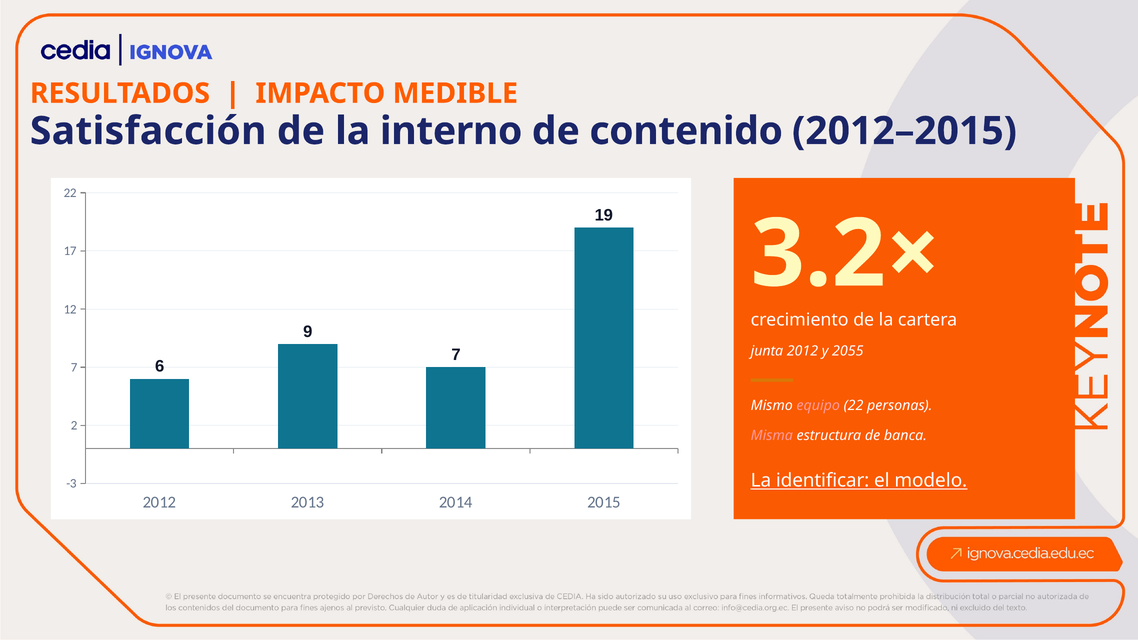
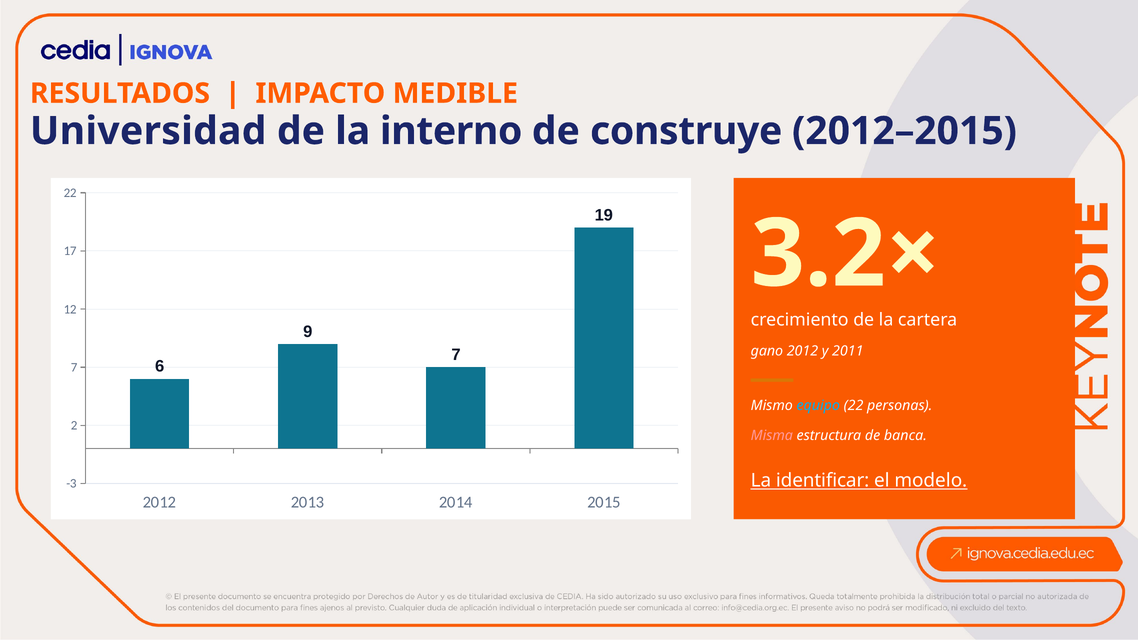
Satisfacción: Satisfacción -> Universidad (148, 131)
contenido: contenido -> construye (686, 131)
junta: junta -> gano (767, 351)
2055: 2055 -> 2011 (848, 351)
equipo colour: pink -> light blue (818, 406)
